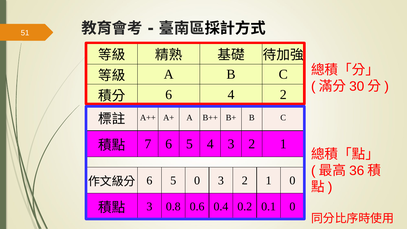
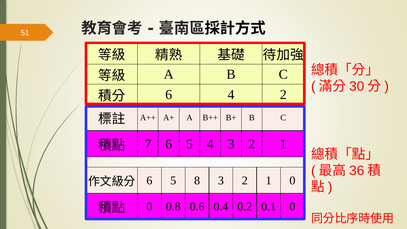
5 0: 0 -> 8 (197, 180)
3: 3 -> 0 (149, 206)
